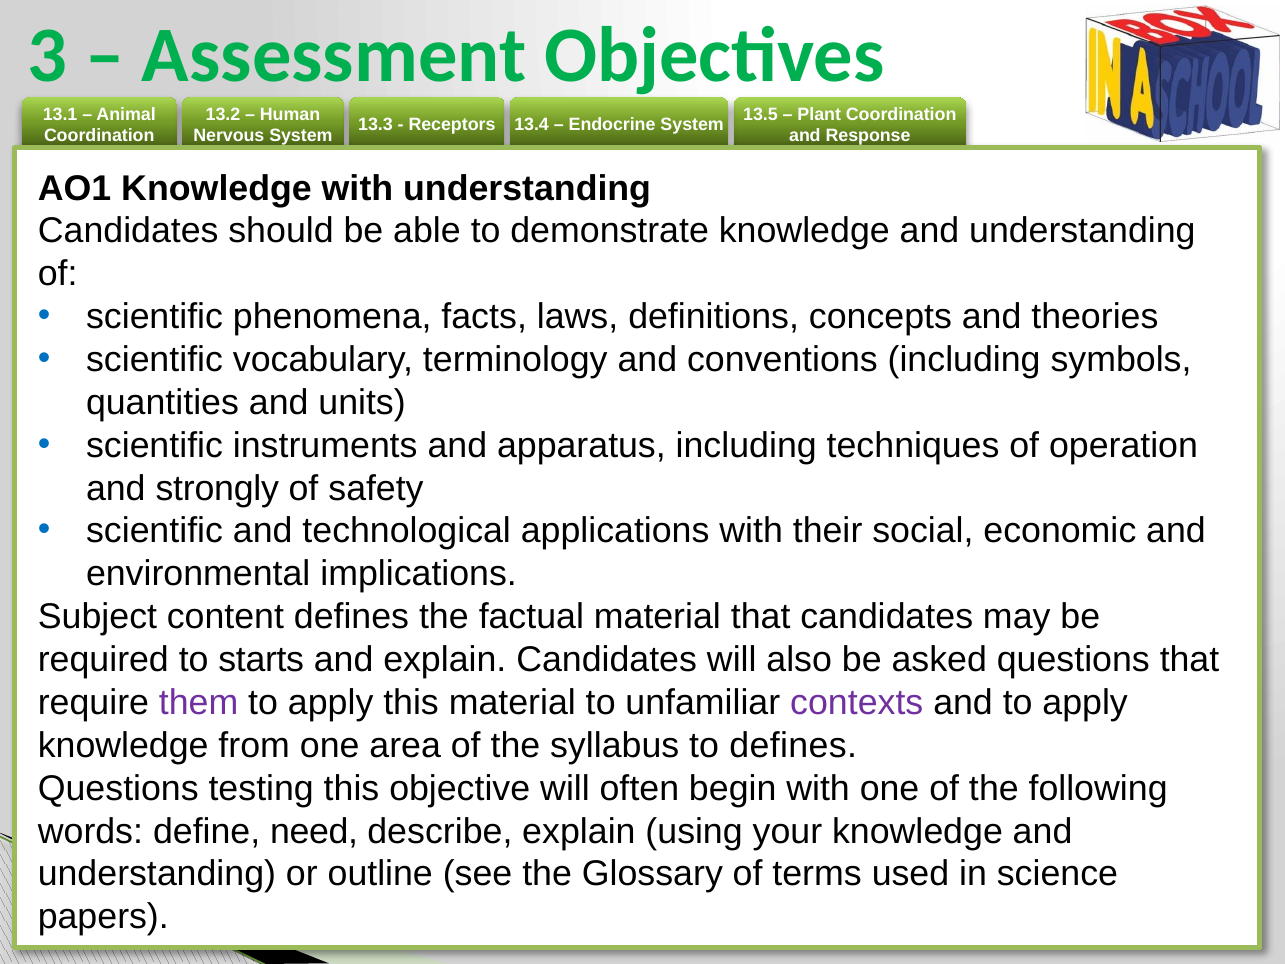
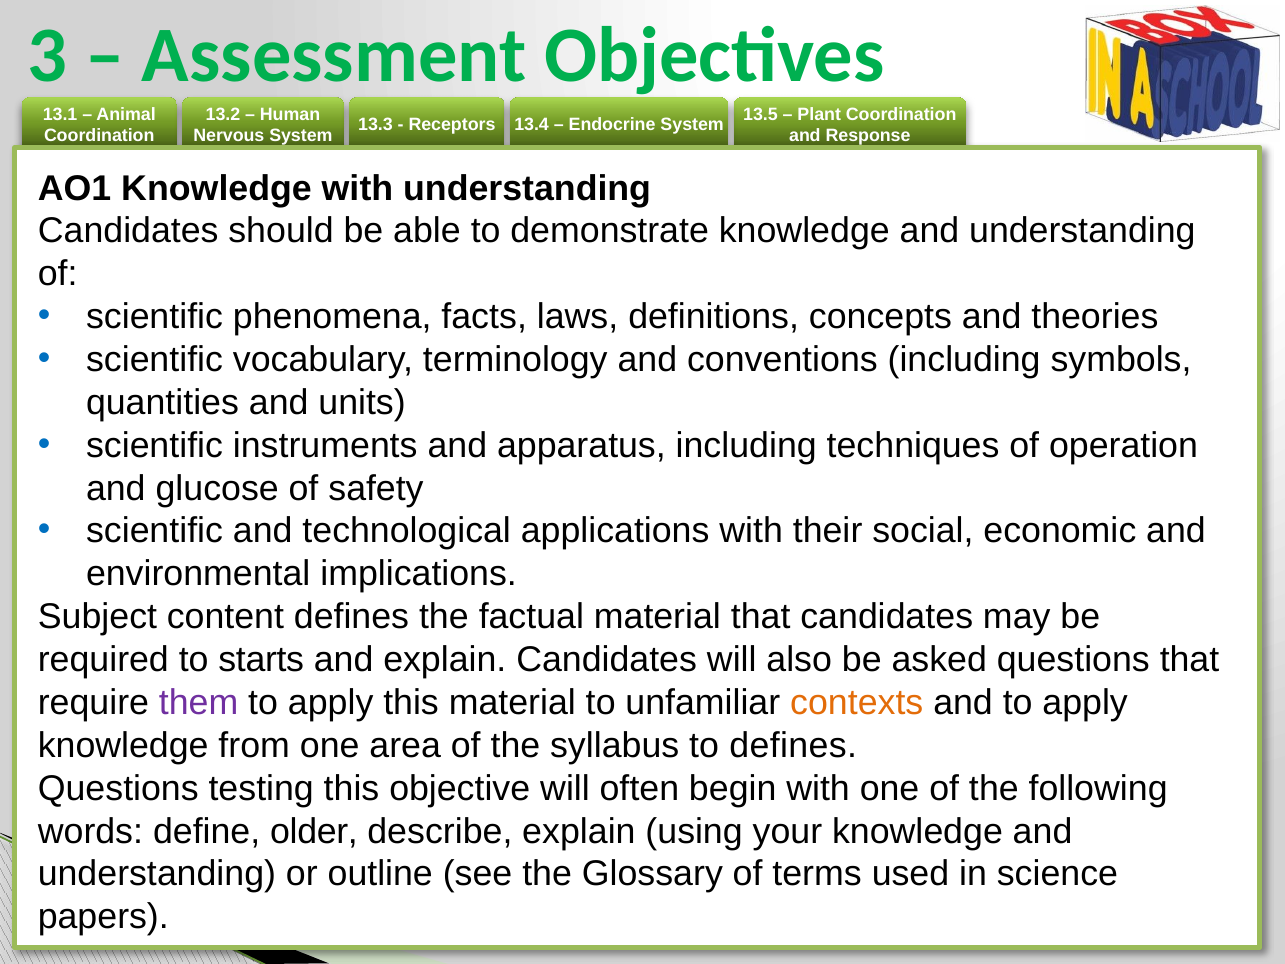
strongly: strongly -> glucose (217, 488)
contexts colour: purple -> orange (857, 702)
need: need -> older (314, 831)
